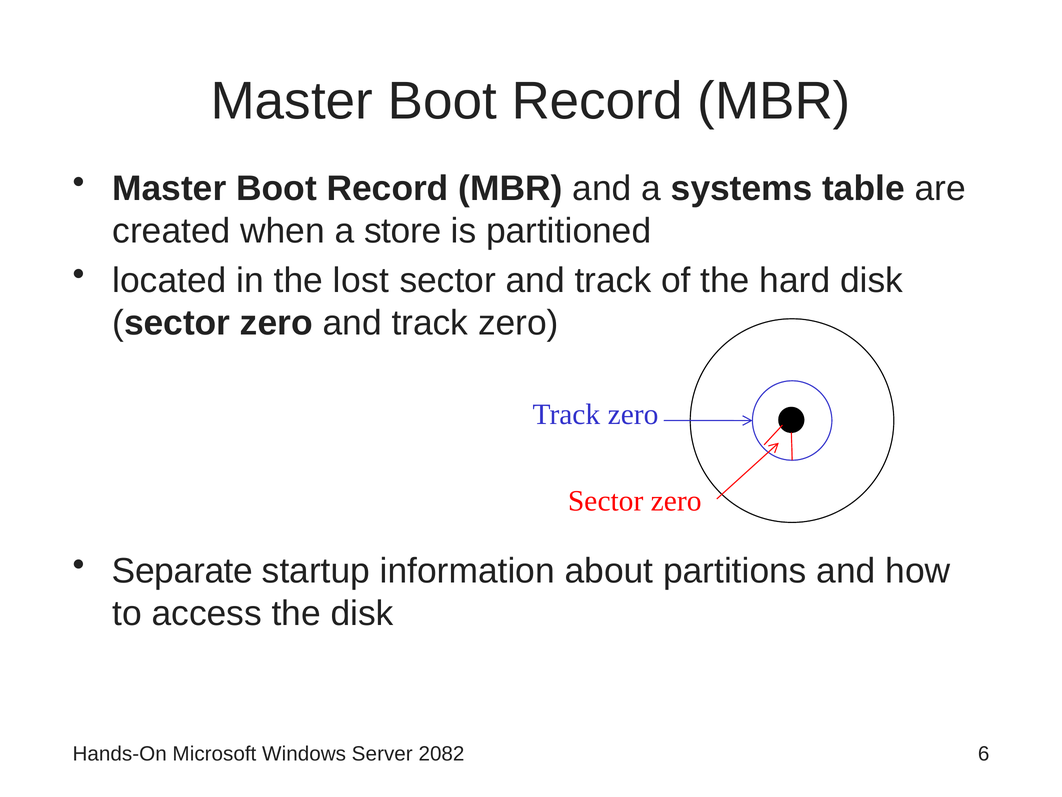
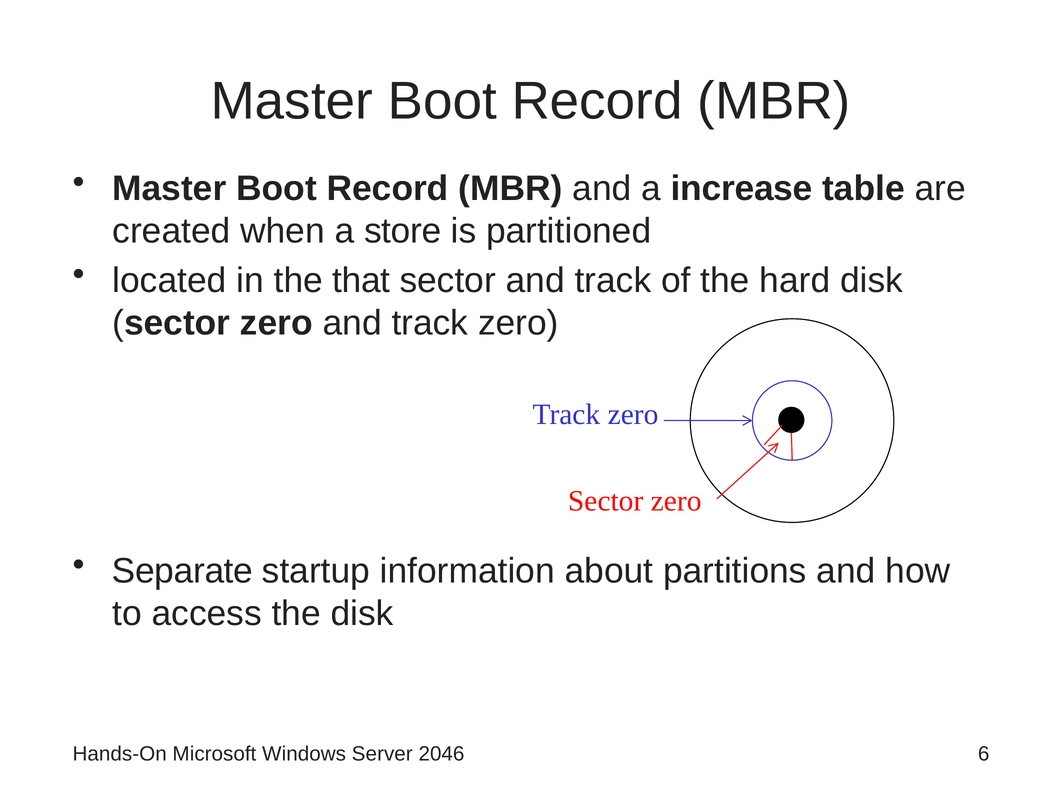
systems: systems -> increase (742, 188)
lost: lost -> that (361, 280)
2082: 2082 -> 2046 (441, 754)
